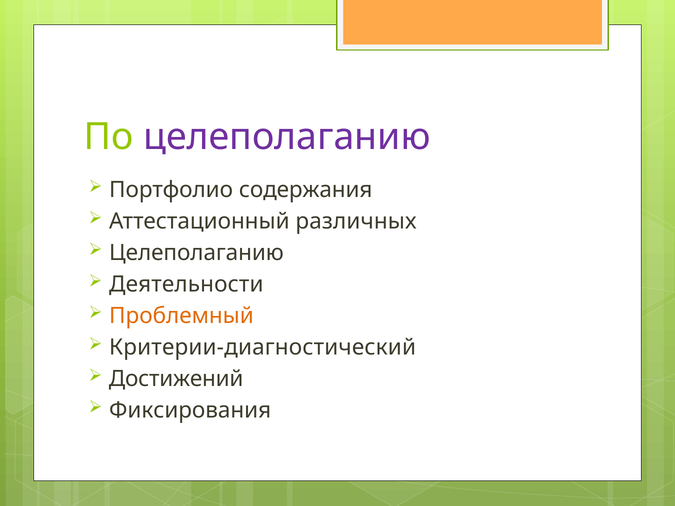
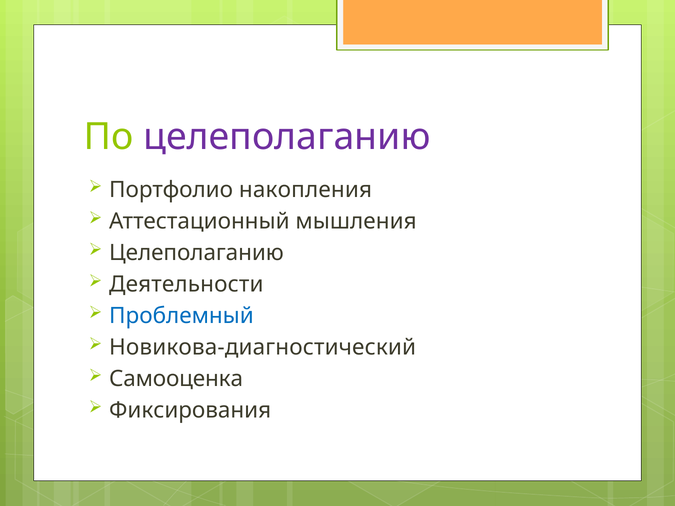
содержания: содержания -> накопления (306, 190)
различных: различных -> мышления (356, 221)
Проблемный colour: orange -> blue (181, 316)
Критерии-диагностический: Критерии-диагностический -> Новикова-диагностический (263, 347)
Достижений: Достижений -> Самооценка (176, 379)
